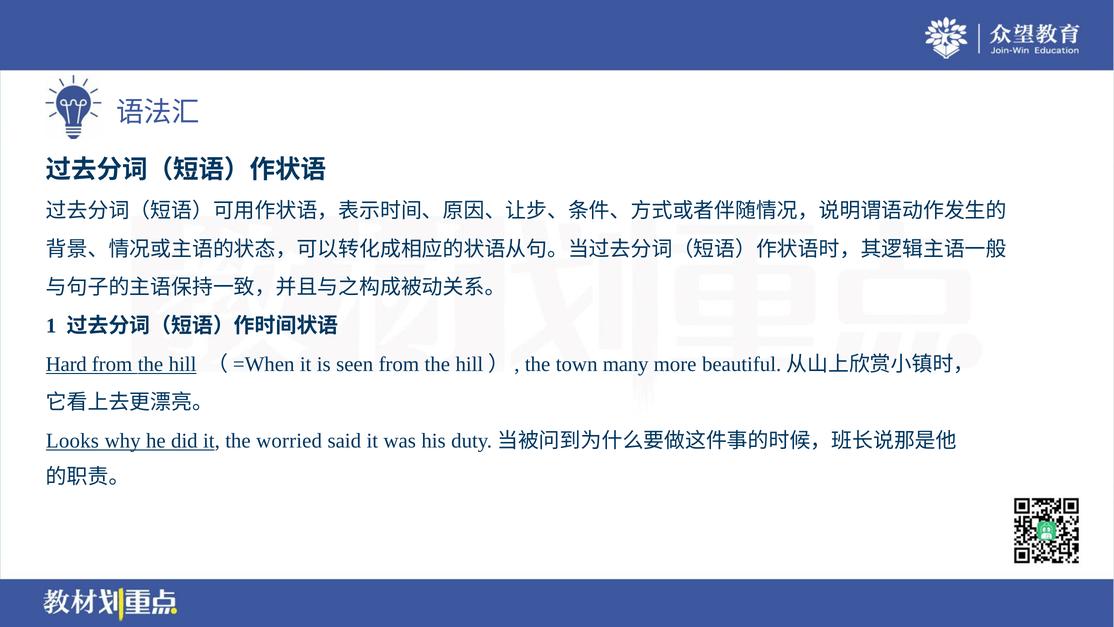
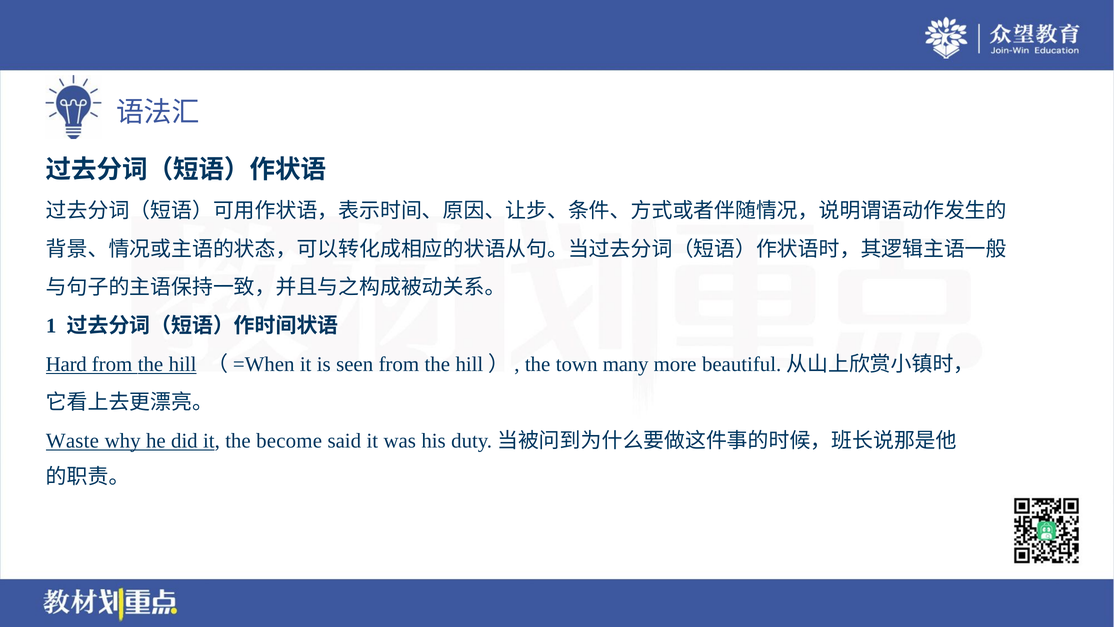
Looks: Looks -> Waste (72, 440)
worried: worried -> become (289, 440)
